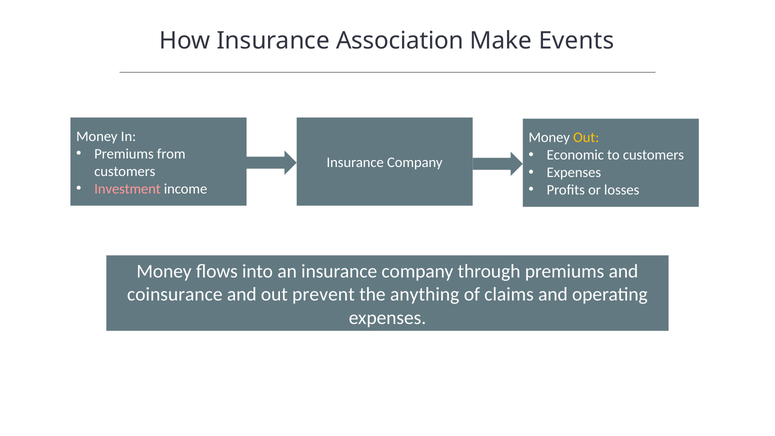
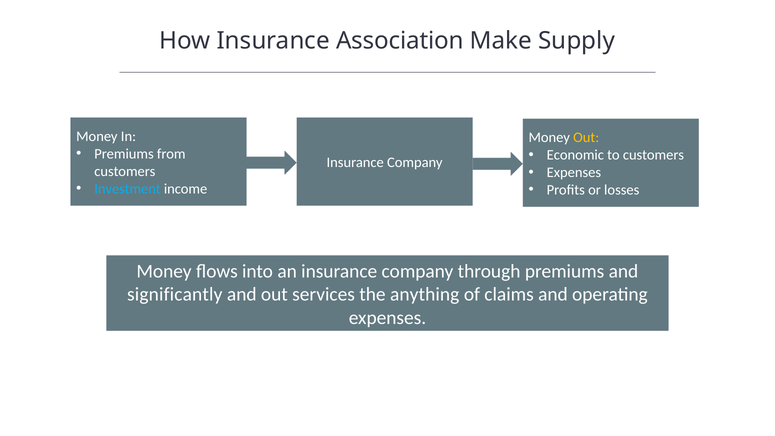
Events: Events -> Supply (577, 41)
Investment colour: pink -> light blue (128, 189)
coinsurance: coinsurance -> significantly (175, 294)
prevent: prevent -> services (324, 294)
